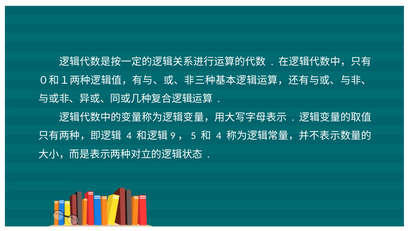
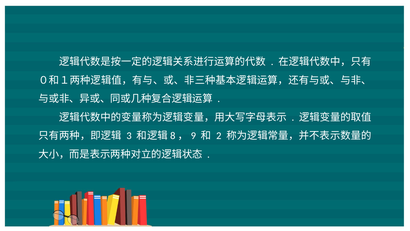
4: 4 -> 3 (129, 136)
9: 9 -> 8 (173, 136)
5: 5 -> 9 (193, 136)
4: 4 -> 2 (219, 136)
